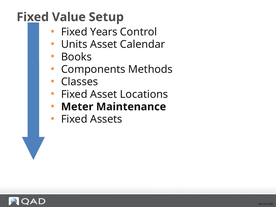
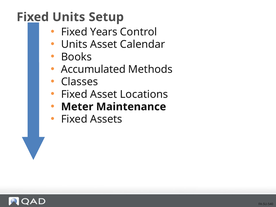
Value: Value -> Units (69, 17)
Components: Components -> Accumulated (93, 69)
